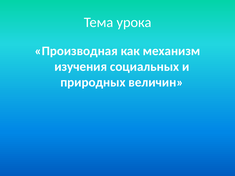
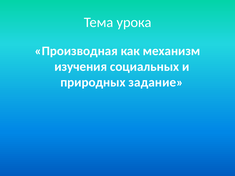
величин: величин -> задание (156, 82)
